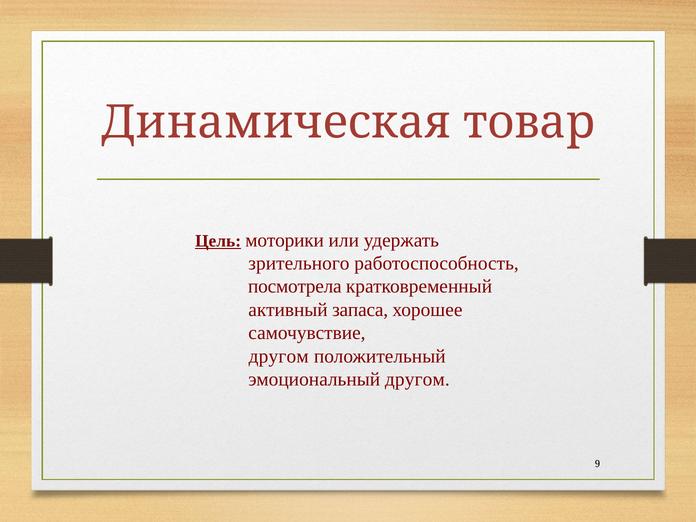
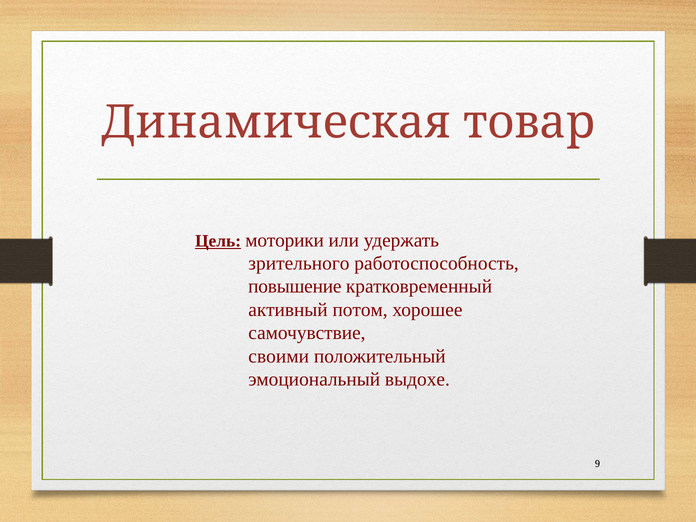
посмотрела: посмотрела -> повышение (295, 287)
запаса: запаса -> потом (360, 310)
другом: другом -> своими (279, 356)
эмоциональный другом: другом -> выдохе (417, 379)
